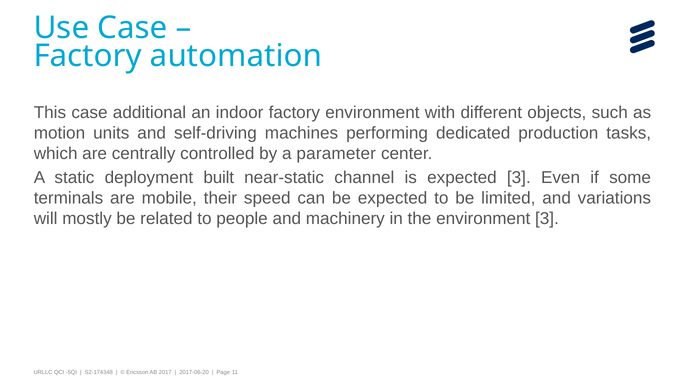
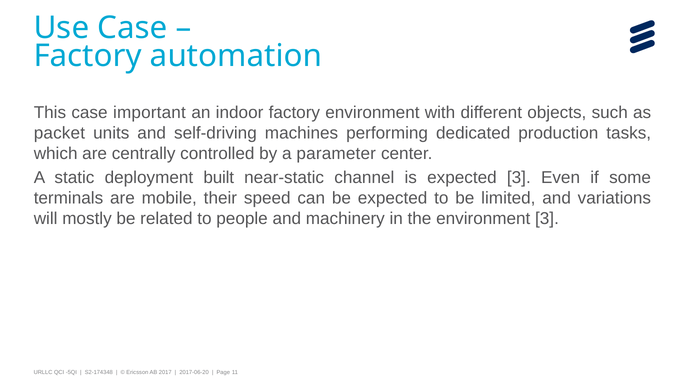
additional: additional -> important (149, 113)
motion: motion -> packet (59, 133)
